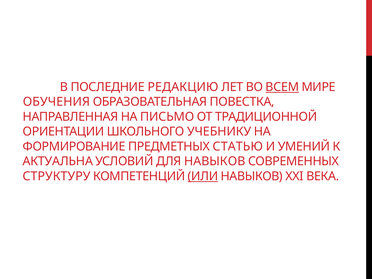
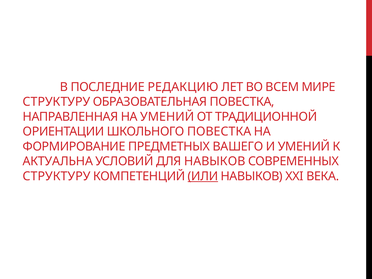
ВСЕМ underline: present -> none (282, 87)
ОБУЧЕНИЯ: ОБУЧЕНИЯ -> СТРУКТУРУ (56, 102)
НА ПИСЬМО: ПИСЬМО -> УМЕНИЙ (167, 117)
ШКОЛЬНОГО УЧЕБНИКУ: УЧЕБНИКУ -> ПОВЕСТКА (219, 132)
СТАТЬЮ: СТАТЬЮ -> ВАШЕГО (238, 146)
